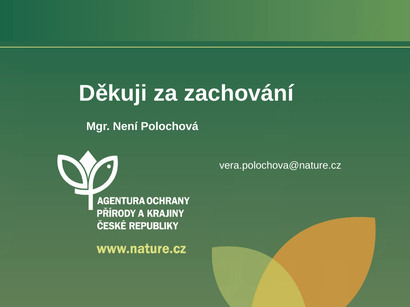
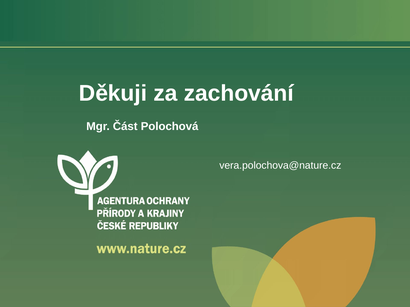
Není: Není -> Část (125, 127)
